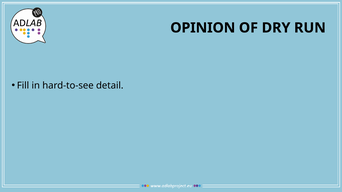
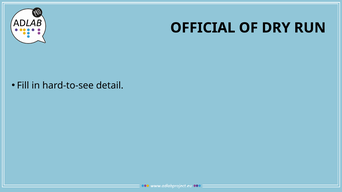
OPINION: OPINION -> OFFICIAL (203, 28)
